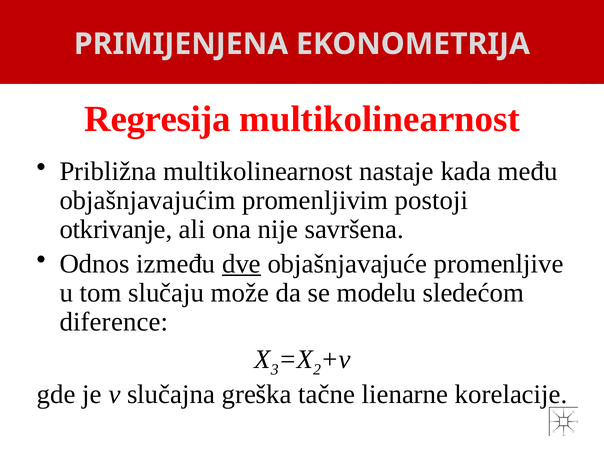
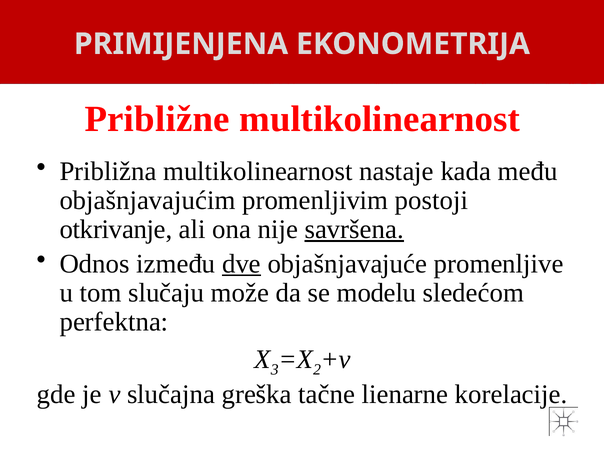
Regresija: Regresija -> Približne (157, 119)
savršena underline: none -> present (354, 229)
diference: diference -> perfektna (114, 322)
